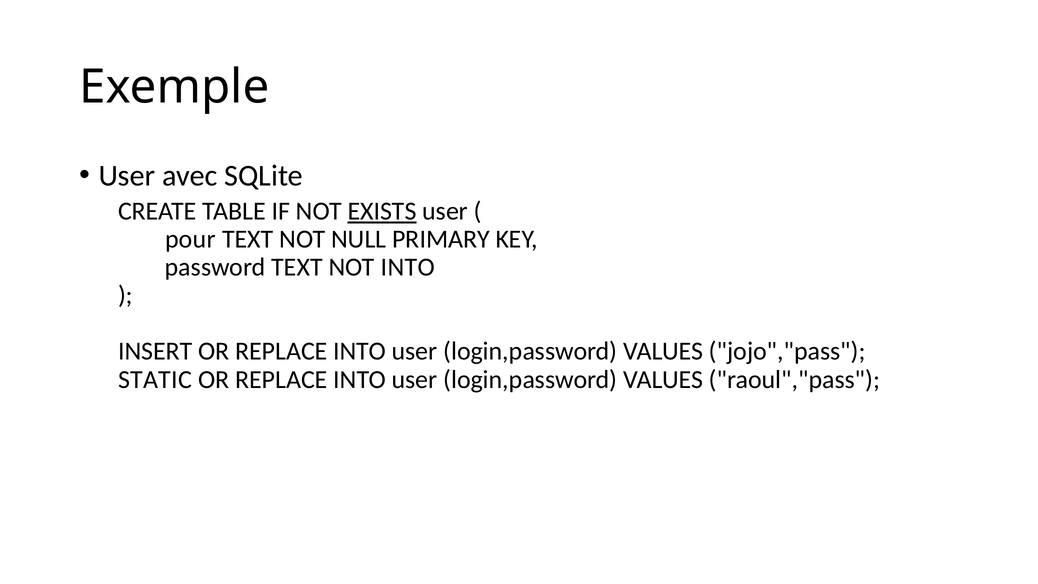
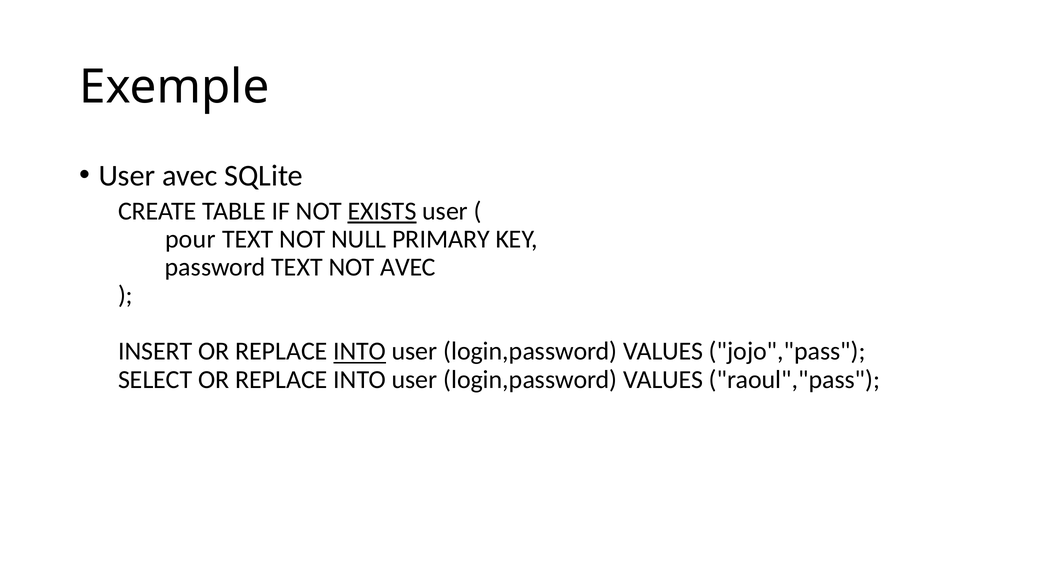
NOT INTO: INTO -> AVEC (408, 267)
INTO underline: none -> present (360, 351)
STATIC: STATIC -> SELECT (155, 379)
